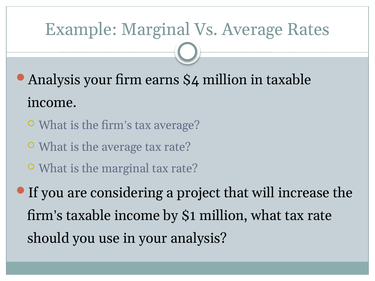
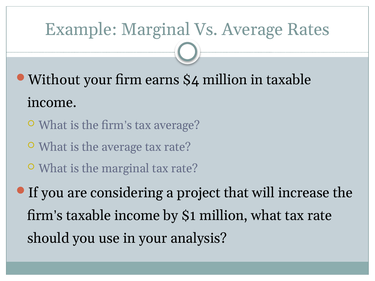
Analysis: Analysis -> Without (54, 80)
